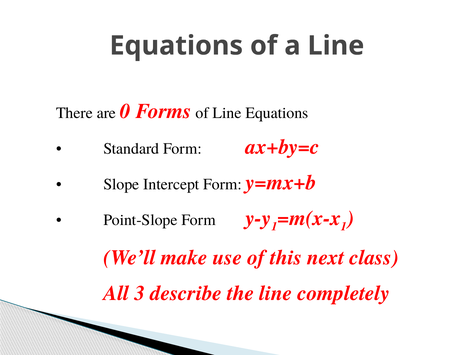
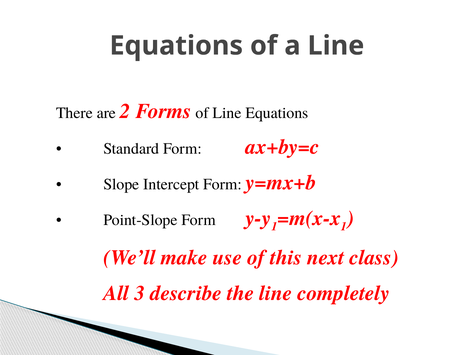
0: 0 -> 2 (125, 111)
